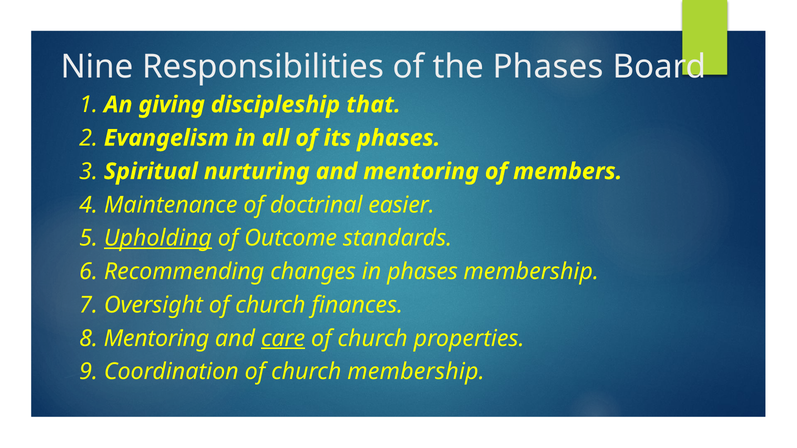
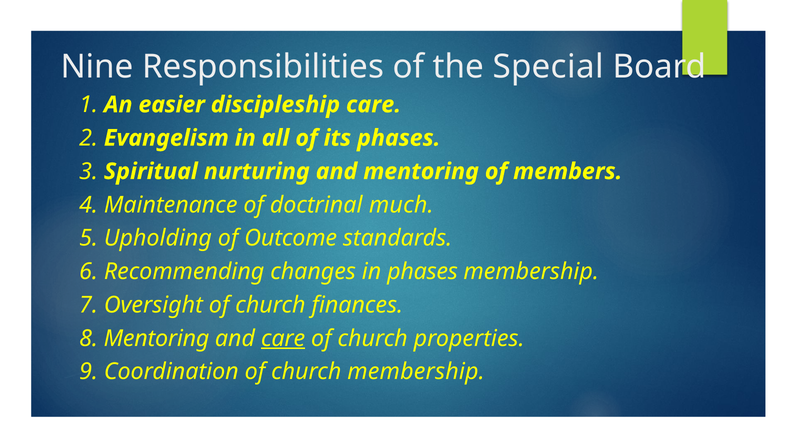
the Phases: Phases -> Special (548, 67)
giving: giving -> easier (172, 105)
discipleship that: that -> care (374, 105)
easier: easier -> much (401, 205)
Upholding underline: present -> none (158, 238)
